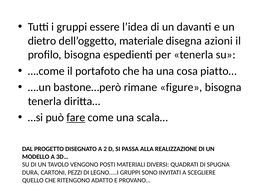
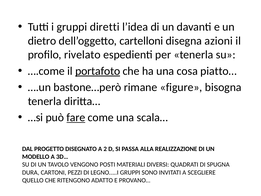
essere: essere -> diretti (105, 27)
materiale: materiale -> cartelloni (141, 41)
profilo bisogna: bisogna -> rivelato (82, 55)
portafoto underline: none -> present (98, 71)
